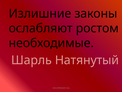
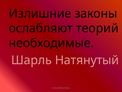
ростом: ростом -> теорий (97, 28)
